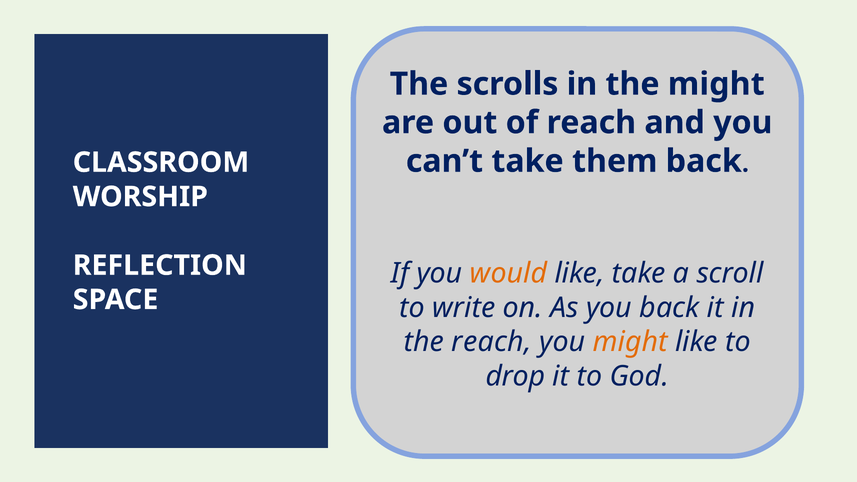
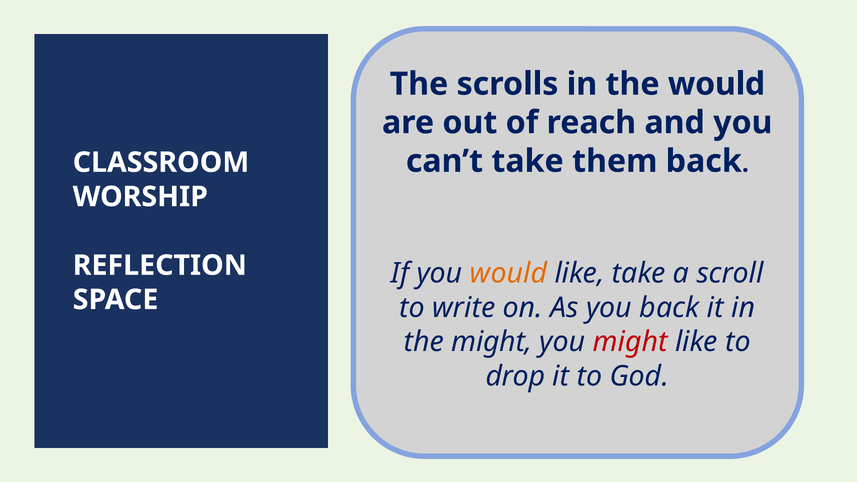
the might: might -> would (717, 84)
the reach: reach -> might (492, 342)
might colour: orange -> red (630, 342)
